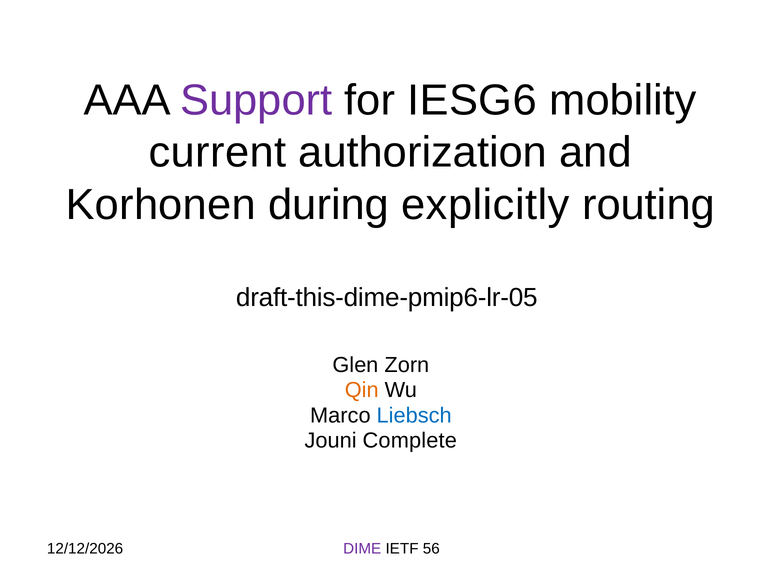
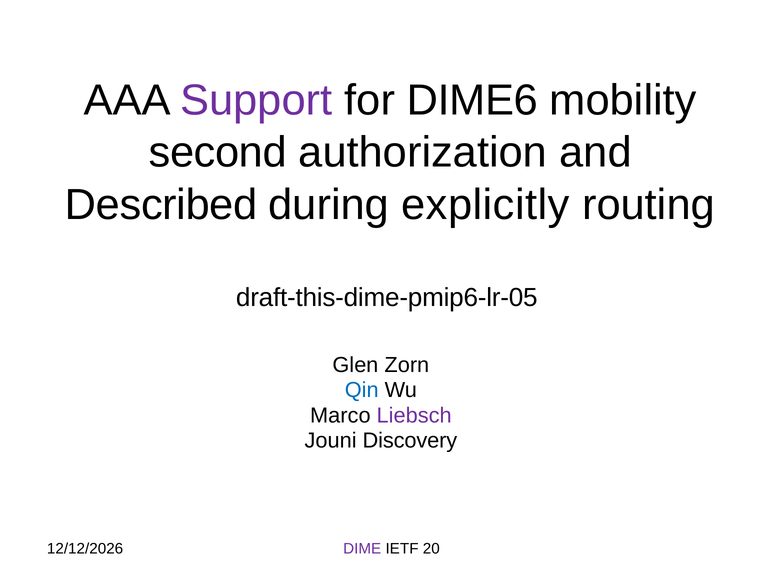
IESG6: IESG6 -> DIME6 (472, 100)
current: current -> second (218, 153)
Korhonen: Korhonen -> Described (161, 205)
Qin colour: orange -> blue (362, 390)
Liebsch colour: blue -> purple (414, 416)
Complete: Complete -> Discovery (410, 441)
56: 56 -> 20 (431, 549)
